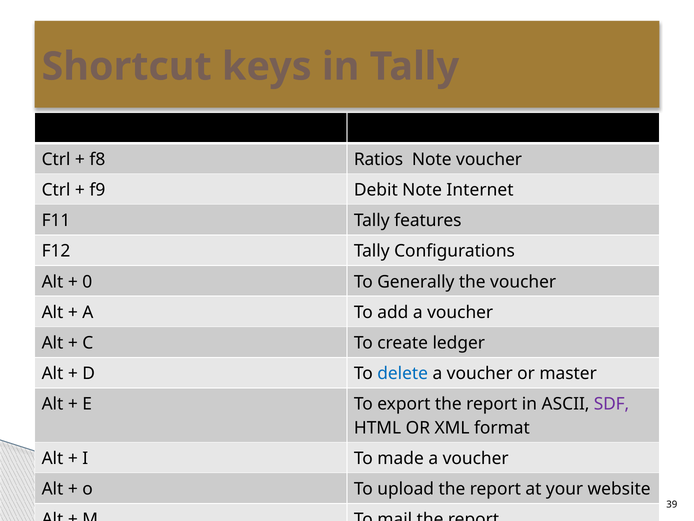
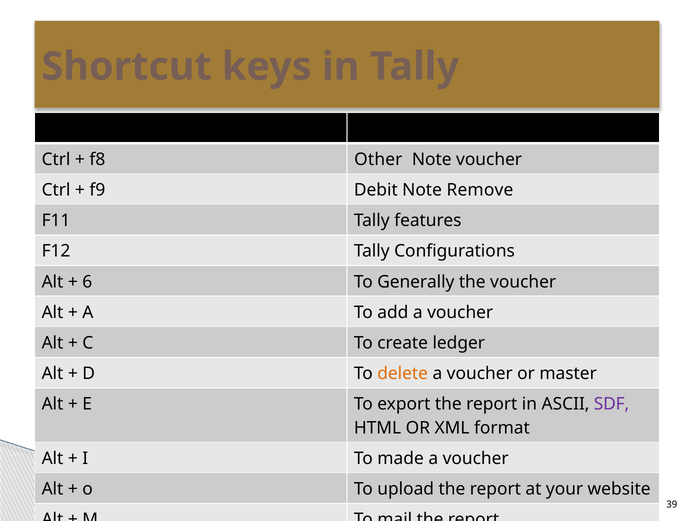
Ratios: Ratios -> Other (378, 159)
Internet: Internet -> Remove (480, 190)
0: 0 -> 6 (87, 282)
delete colour: blue -> orange (403, 373)
